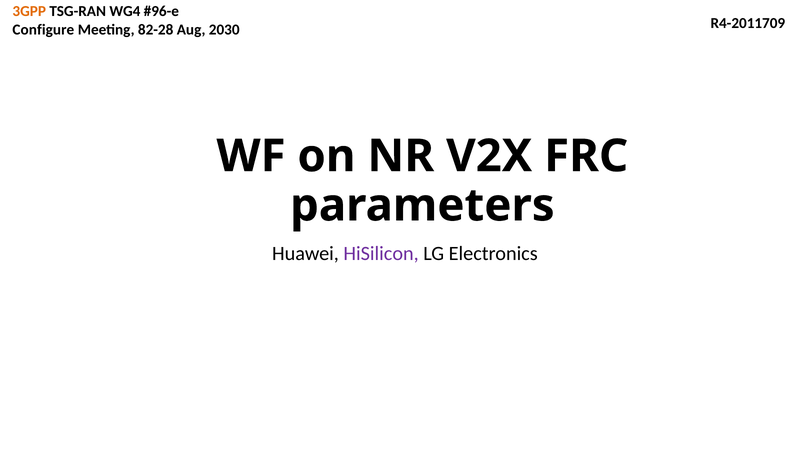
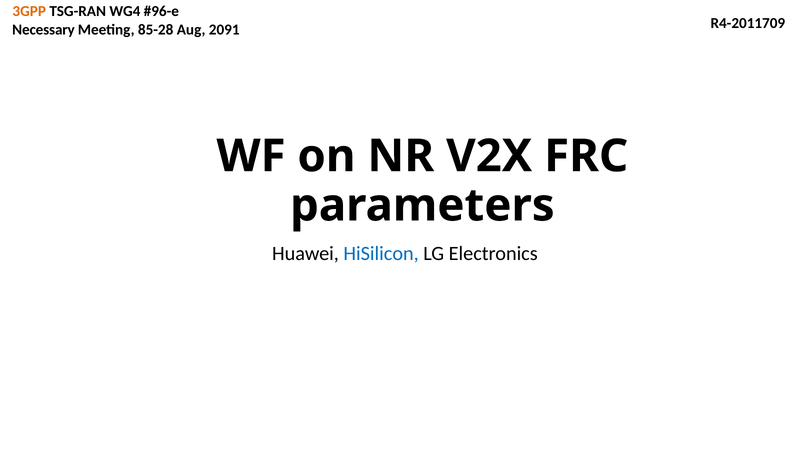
Configure: Configure -> Necessary (43, 29)
82-28: 82-28 -> 85-28 (156, 29)
2030: 2030 -> 2091 (224, 29)
HiSilicon colour: purple -> blue (381, 253)
